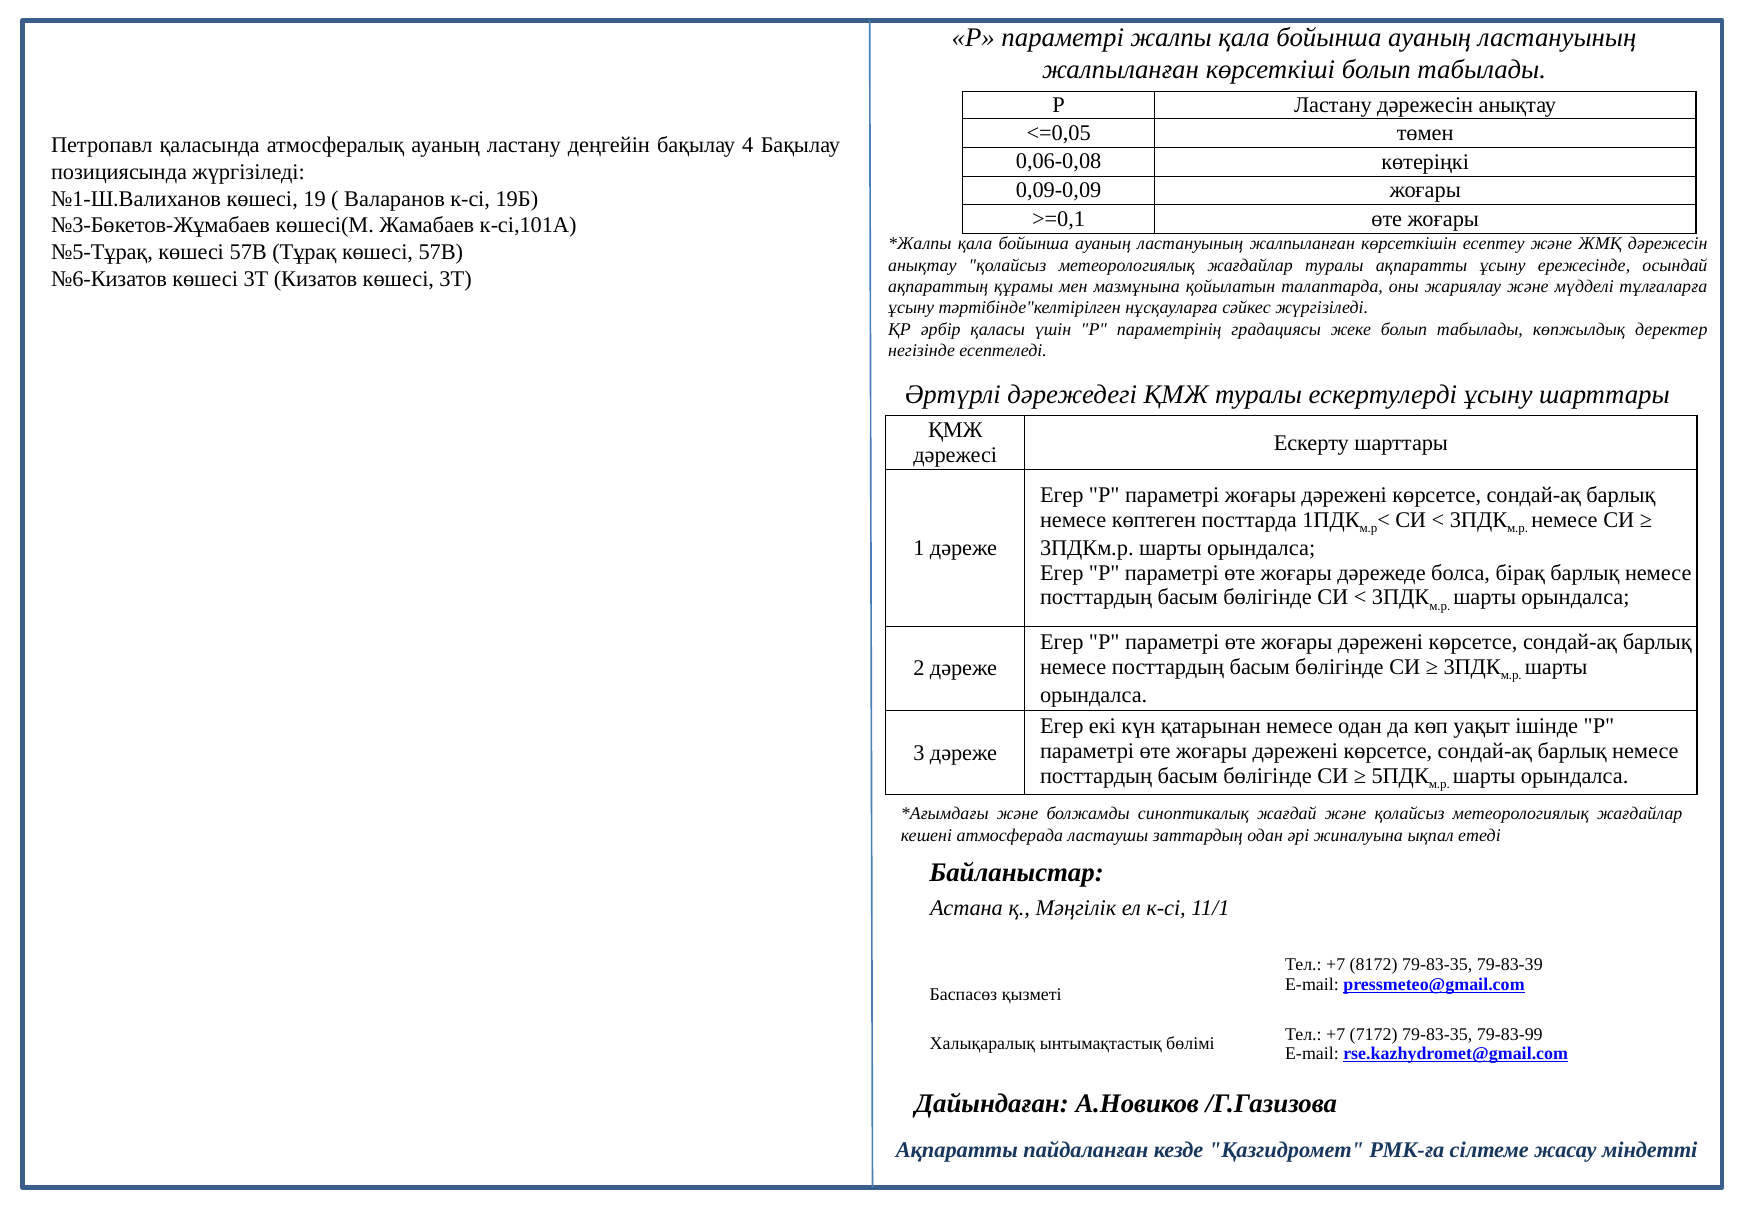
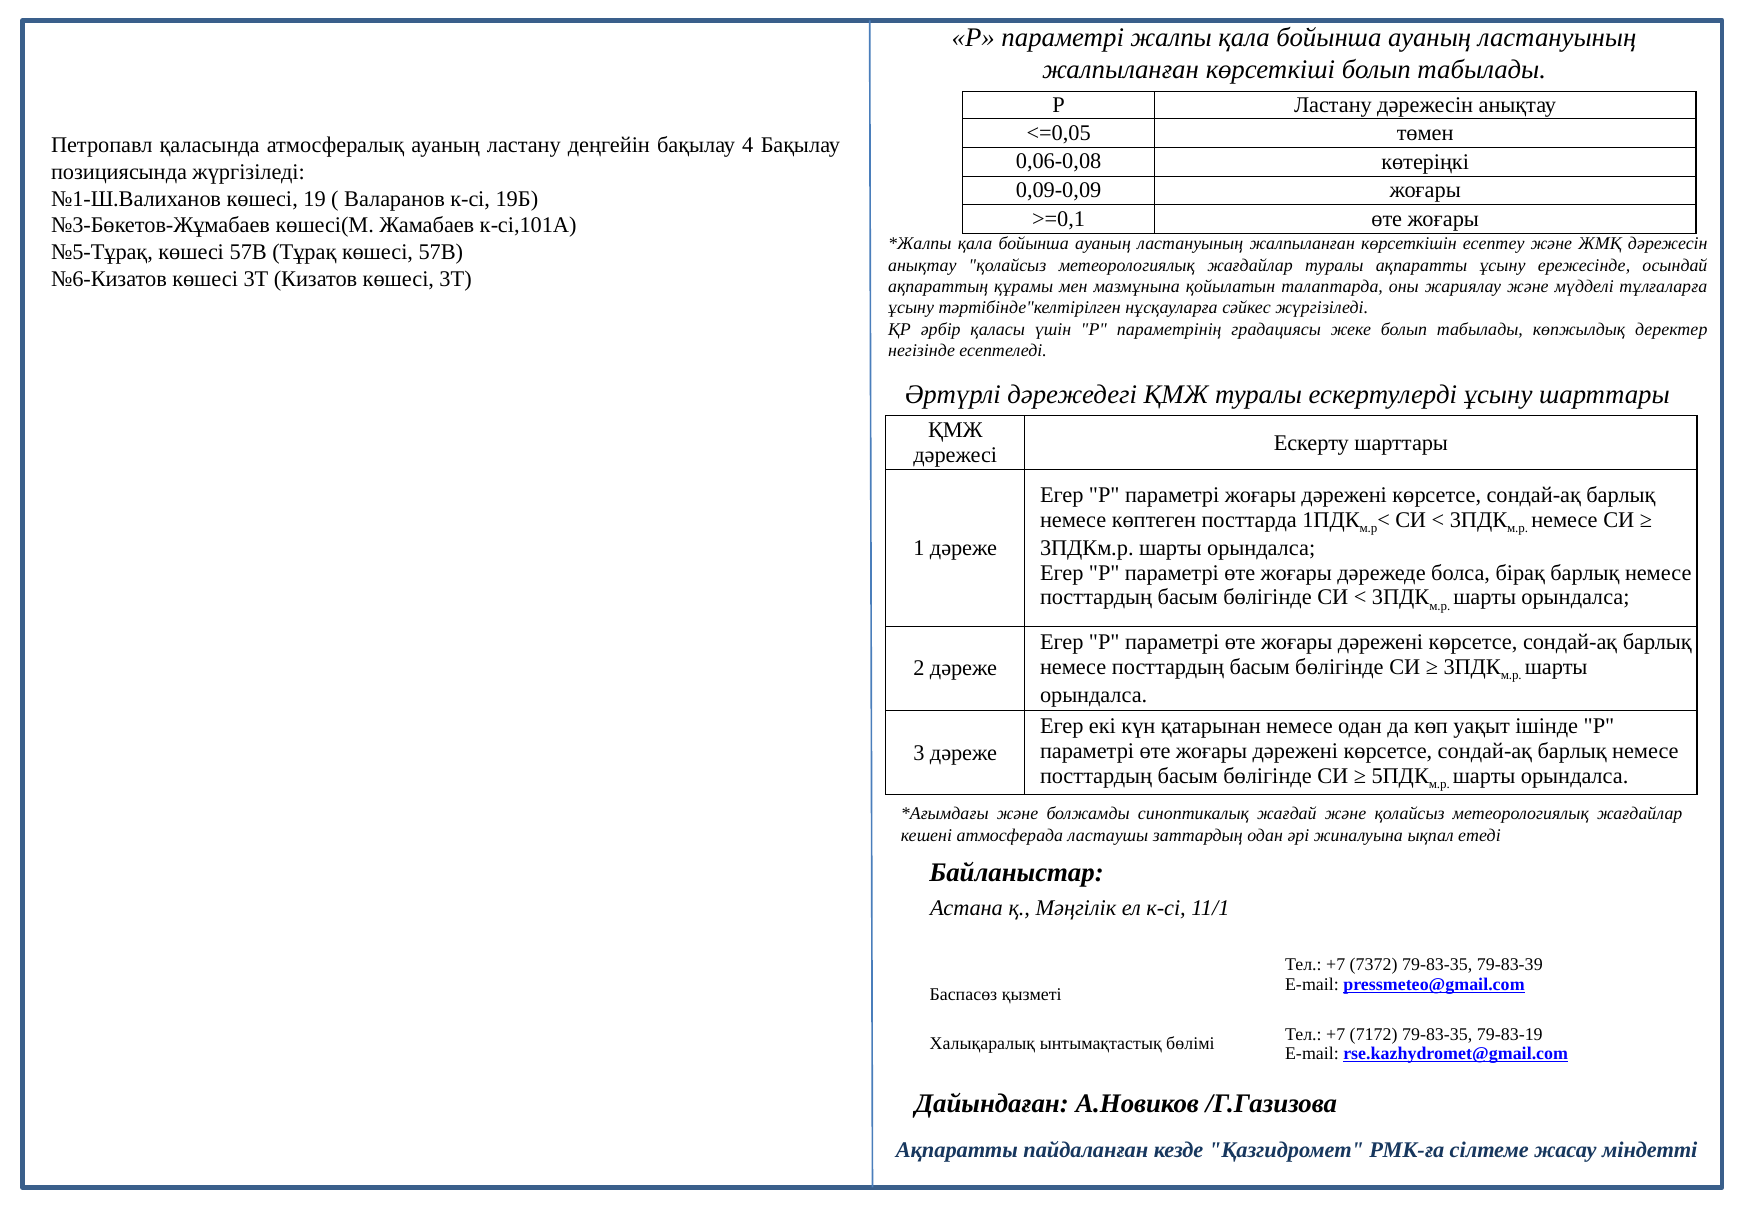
8172: 8172 -> 7372 (1374, 964)
79-83-99: 79-83-99 -> 79-83-19 (1510, 1034)
